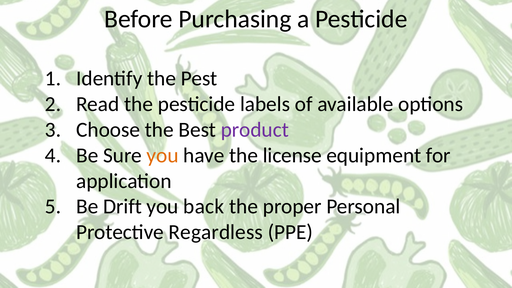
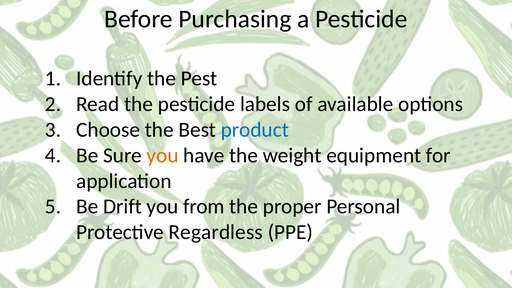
product colour: purple -> blue (255, 130)
license: license -> weight (292, 155)
back: back -> from (204, 207)
